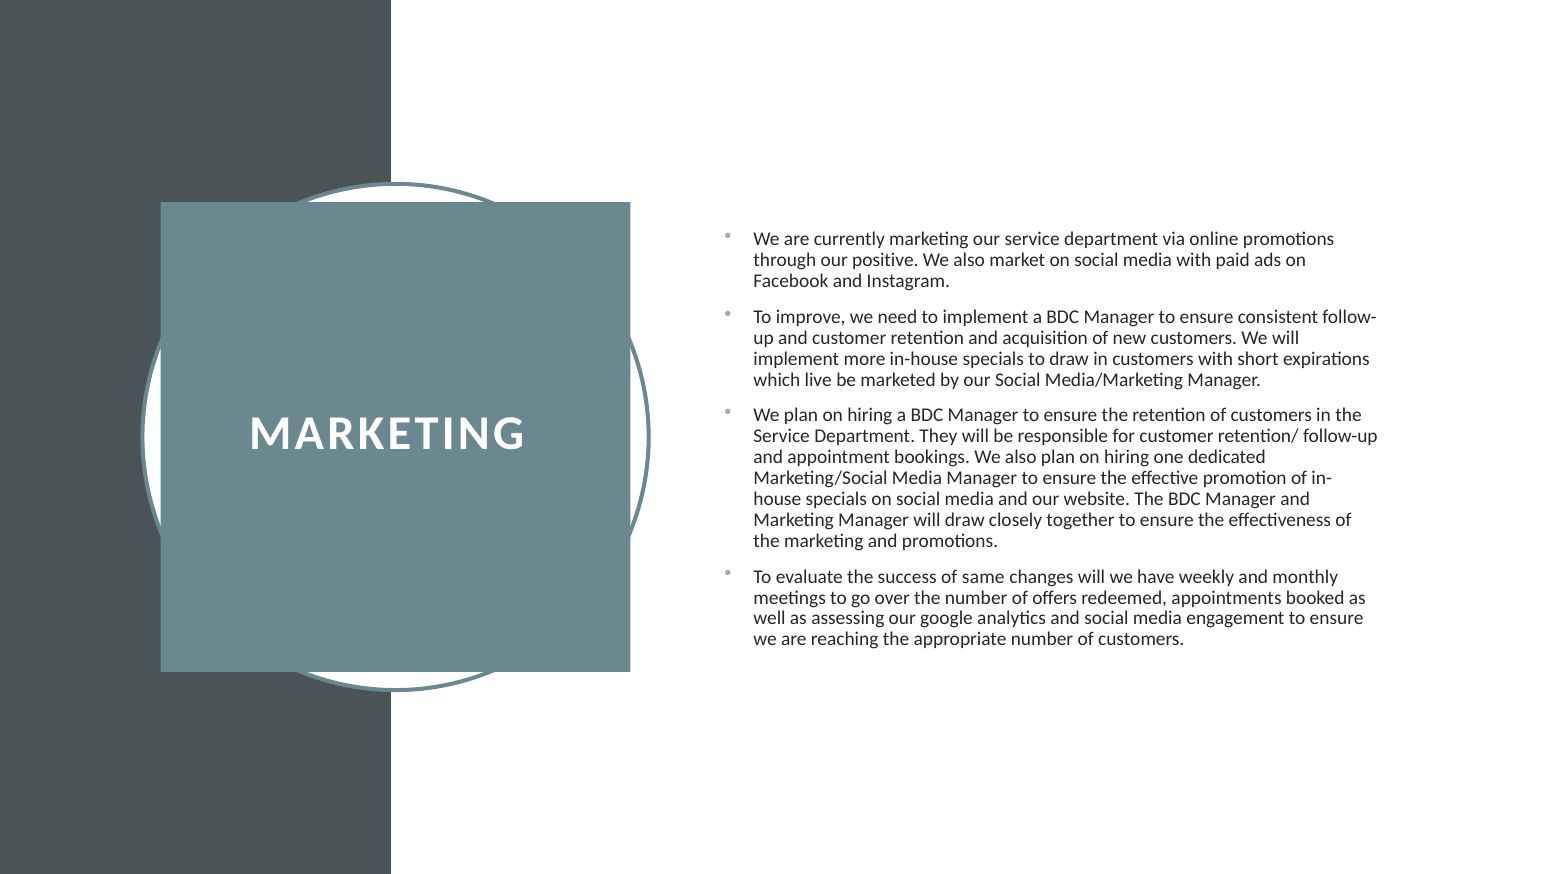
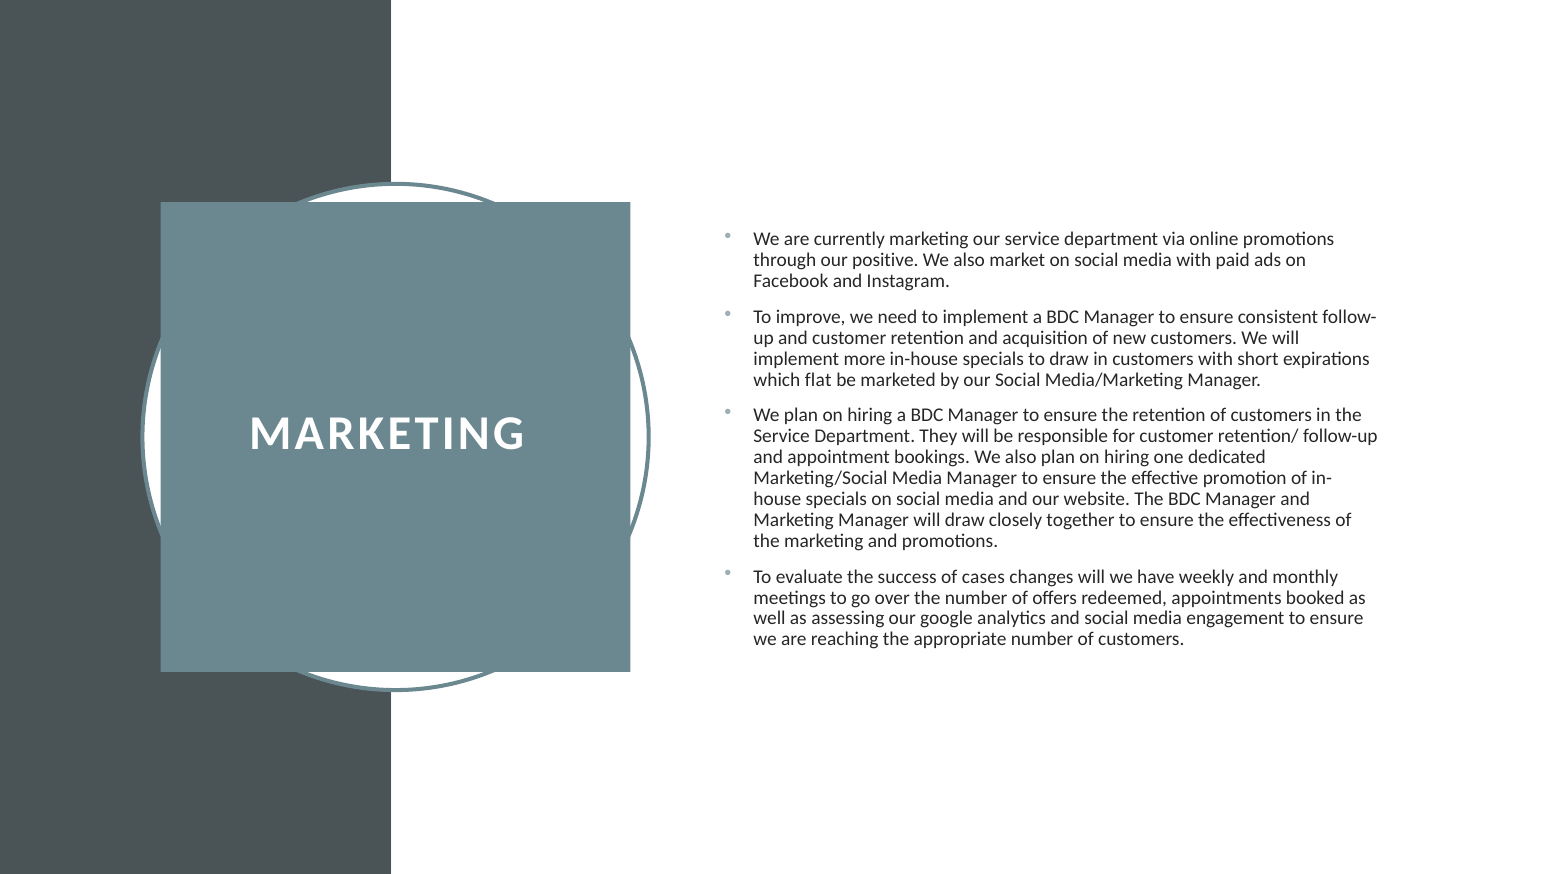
live: live -> flat (818, 380)
same: same -> cases (983, 577)
